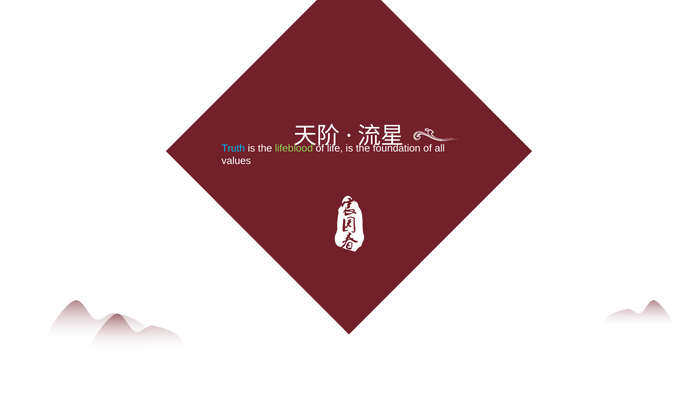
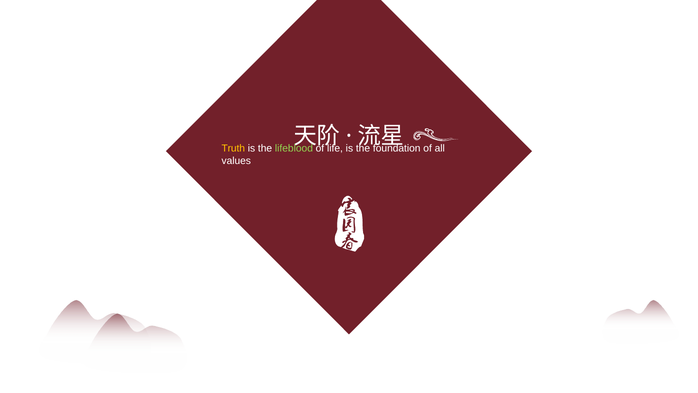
Truth colour: light blue -> yellow (233, 148)
